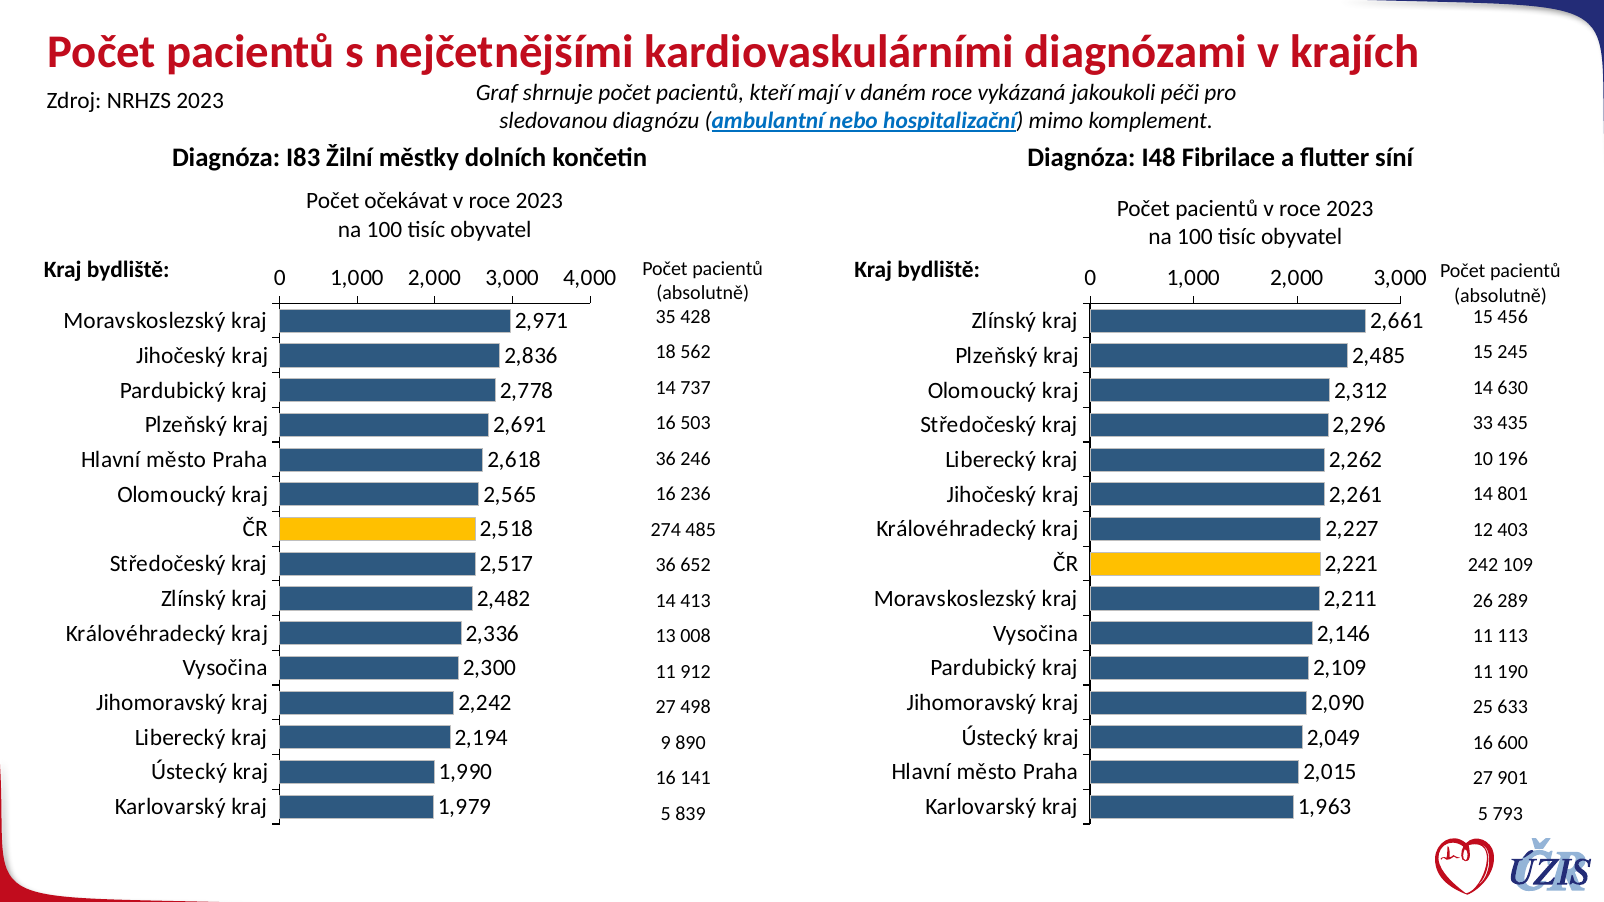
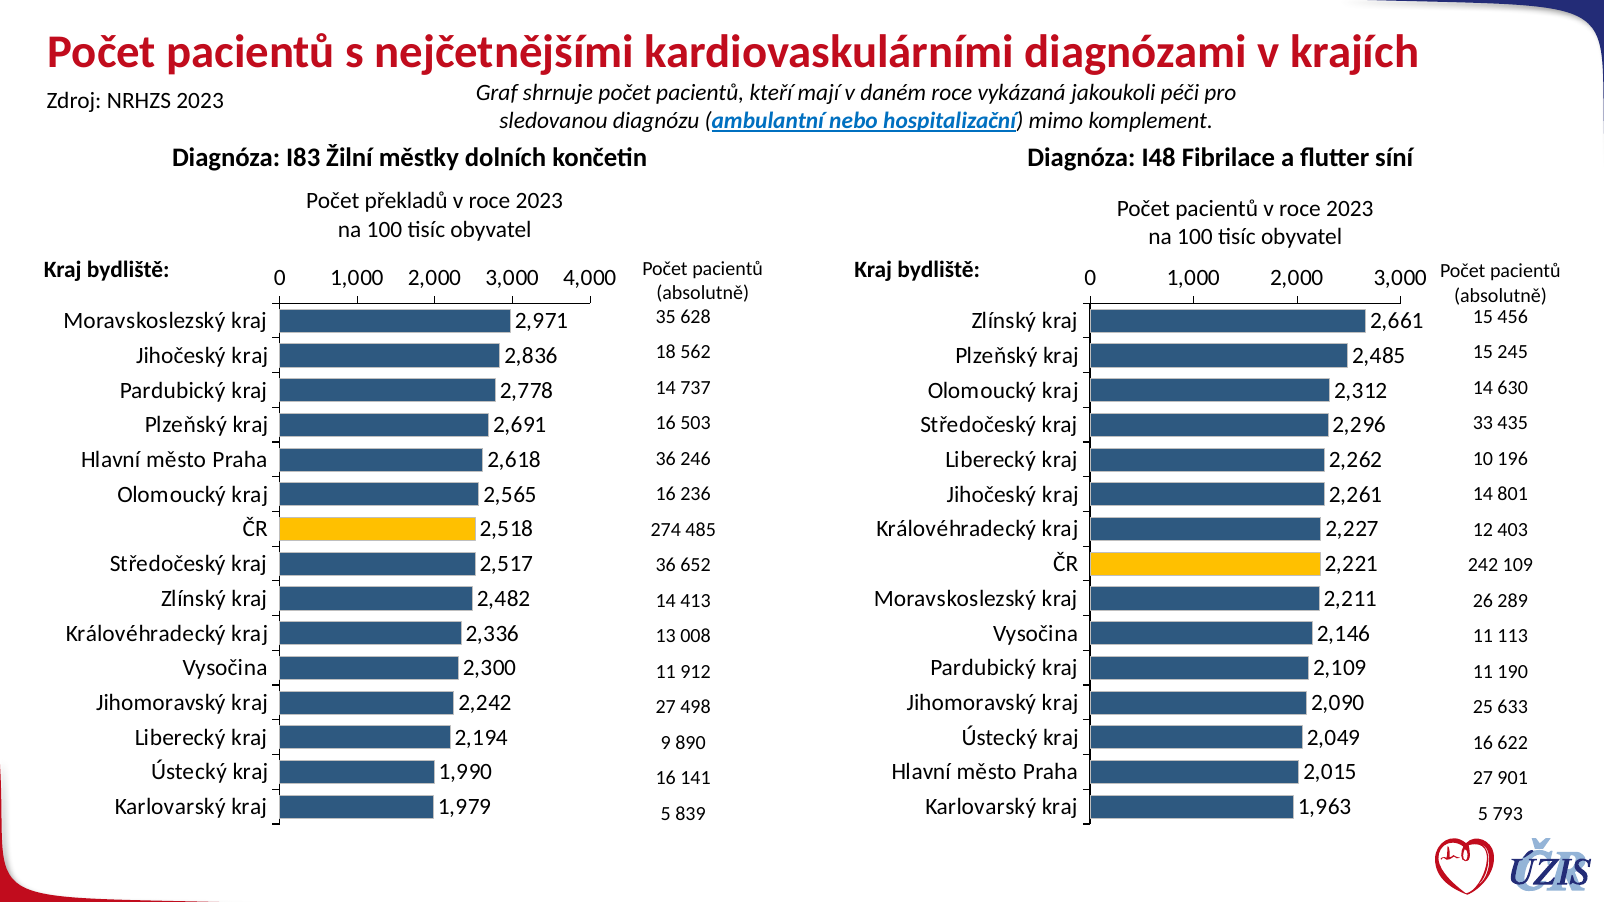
očekávat: očekávat -> překladů (406, 201)
428: 428 -> 628 (696, 317)
600: 600 -> 622 (1513, 743)
